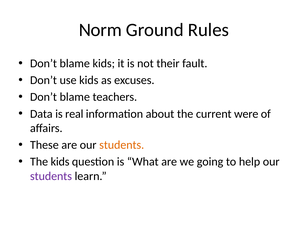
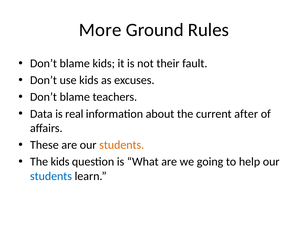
Norm: Norm -> More (100, 30)
were: were -> after (246, 114)
students colour: purple -> blue (51, 176)
